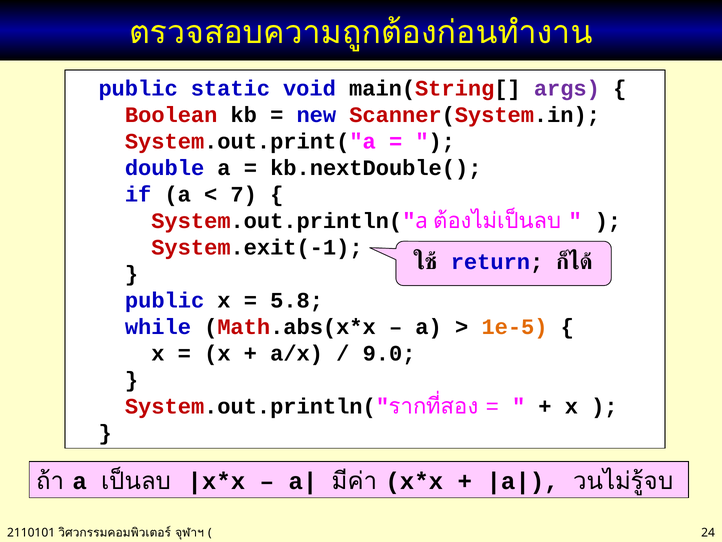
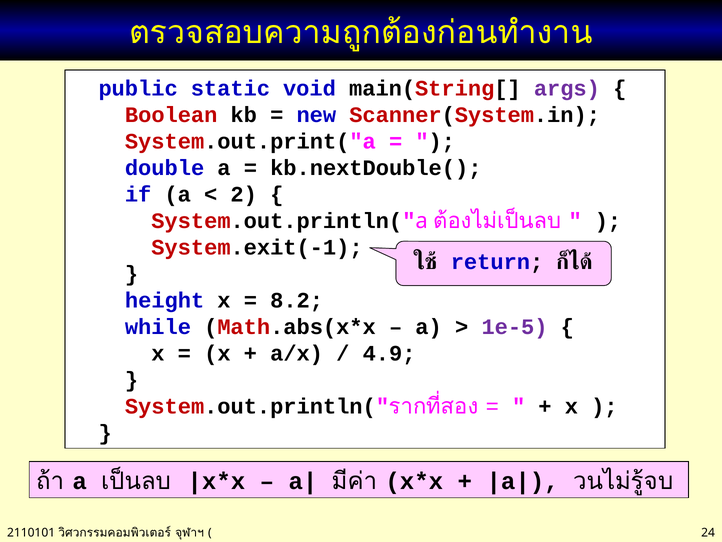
7: 7 -> 2 (244, 194)
public: public -> height (165, 300)
5.8: 5.8 -> 8.2 (297, 300)
1e-5 colour: orange -> purple (515, 327)
9.0: 9.0 -> 4.9 (389, 353)
